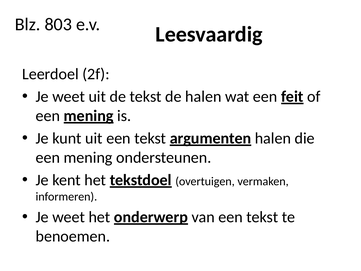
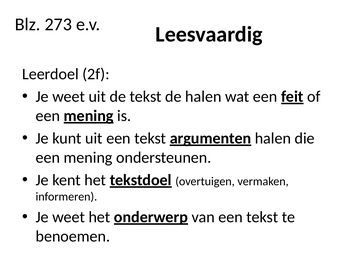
803: 803 -> 273 (58, 24)
